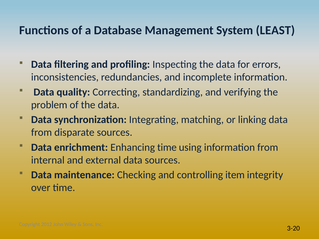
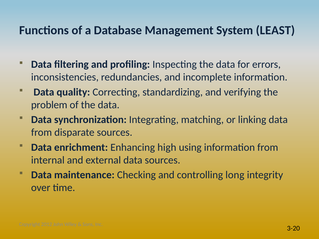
Enhancing time: time -> high (167, 147)
item: item -> long (235, 175)
